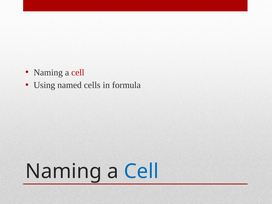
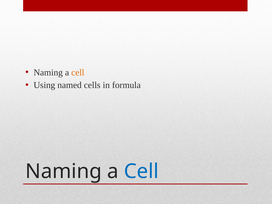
cell colour: red -> orange (78, 72)
